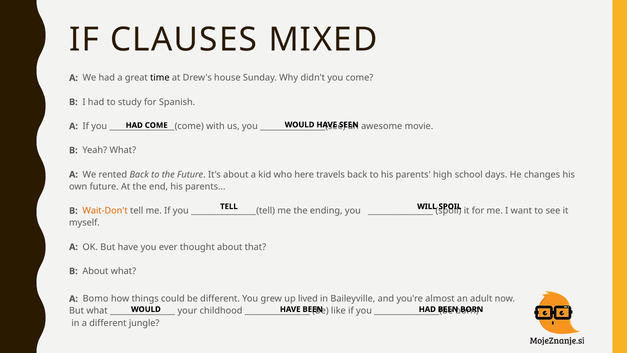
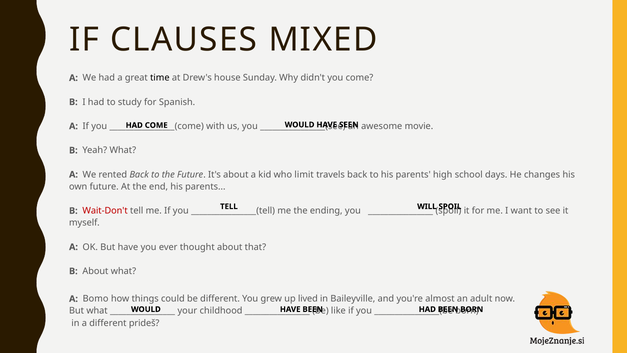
here: here -> limit (304, 174)
Wait-Don't colour: orange -> red (105, 211)
jungle: jungle -> prideš (144, 323)
